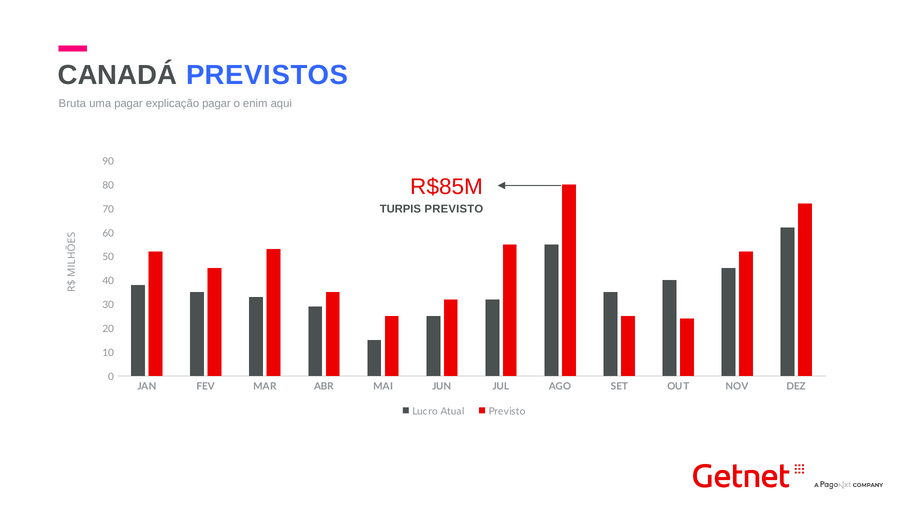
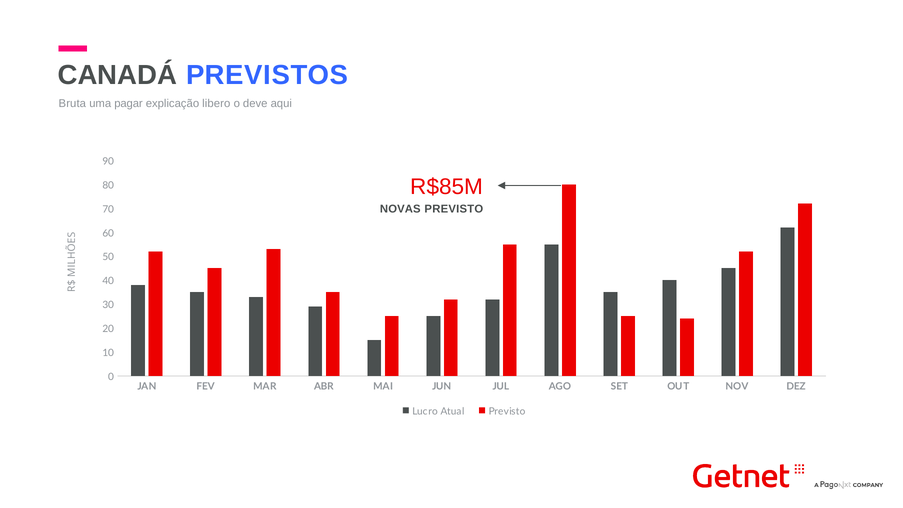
explicação pagar: pagar -> libero (216, 104)
enim: enim -> deve (255, 104)
TURPIS: TURPIS -> NOVAS (400, 209)
